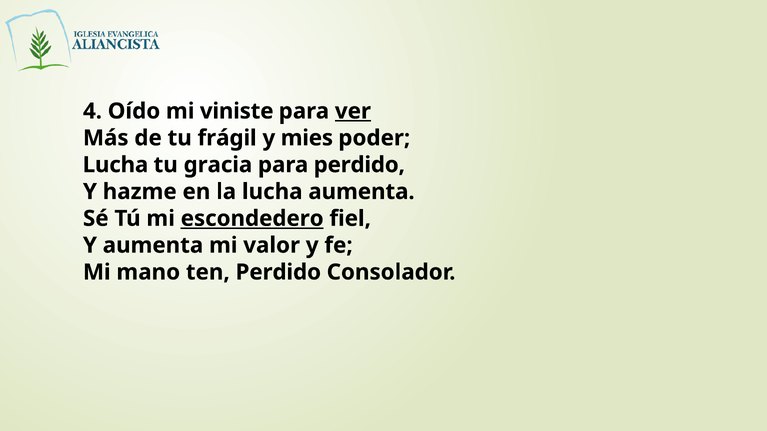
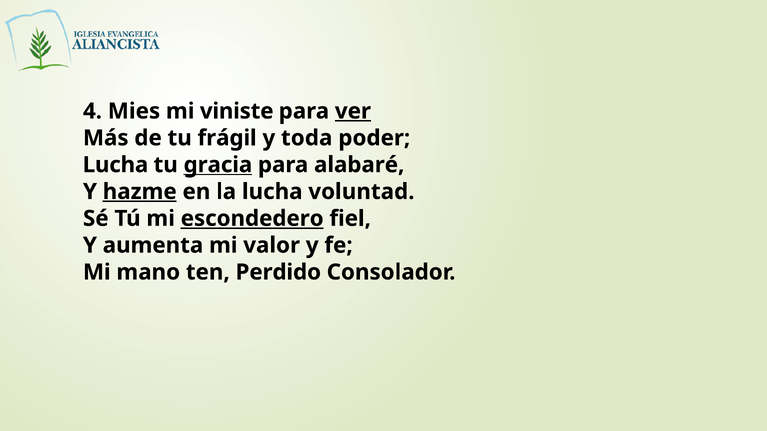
Oído: Oído -> Mies (134, 111)
mies: mies -> toda (307, 138)
gracia underline: none -> present (218, 165)
para perdido: perdido -> alabaré (359, 165)
hazme underline: none -> present (140, 192)
lucha aumenta: aumenta -> voluntad (361, 192)
